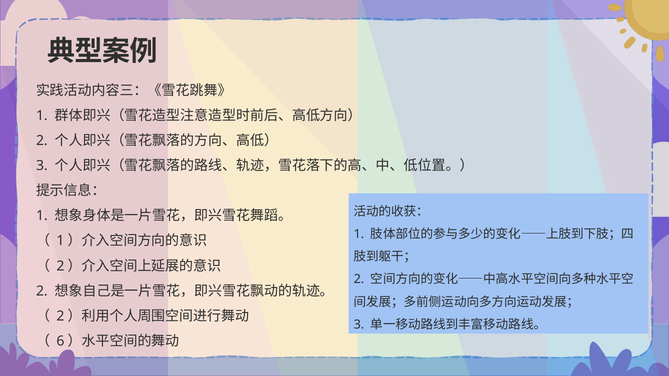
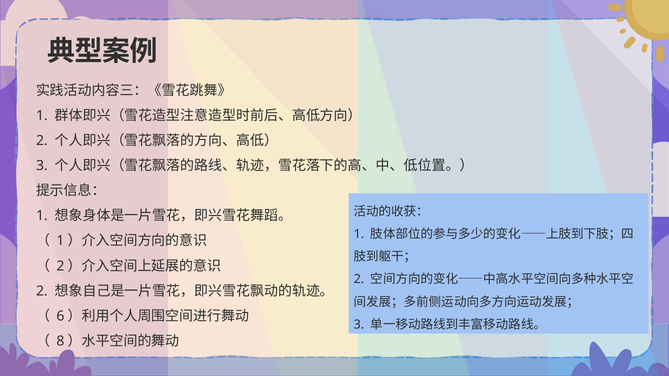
2: 2 -> 6 (60, 316)
6: 6 -> 8 (60, 341)
